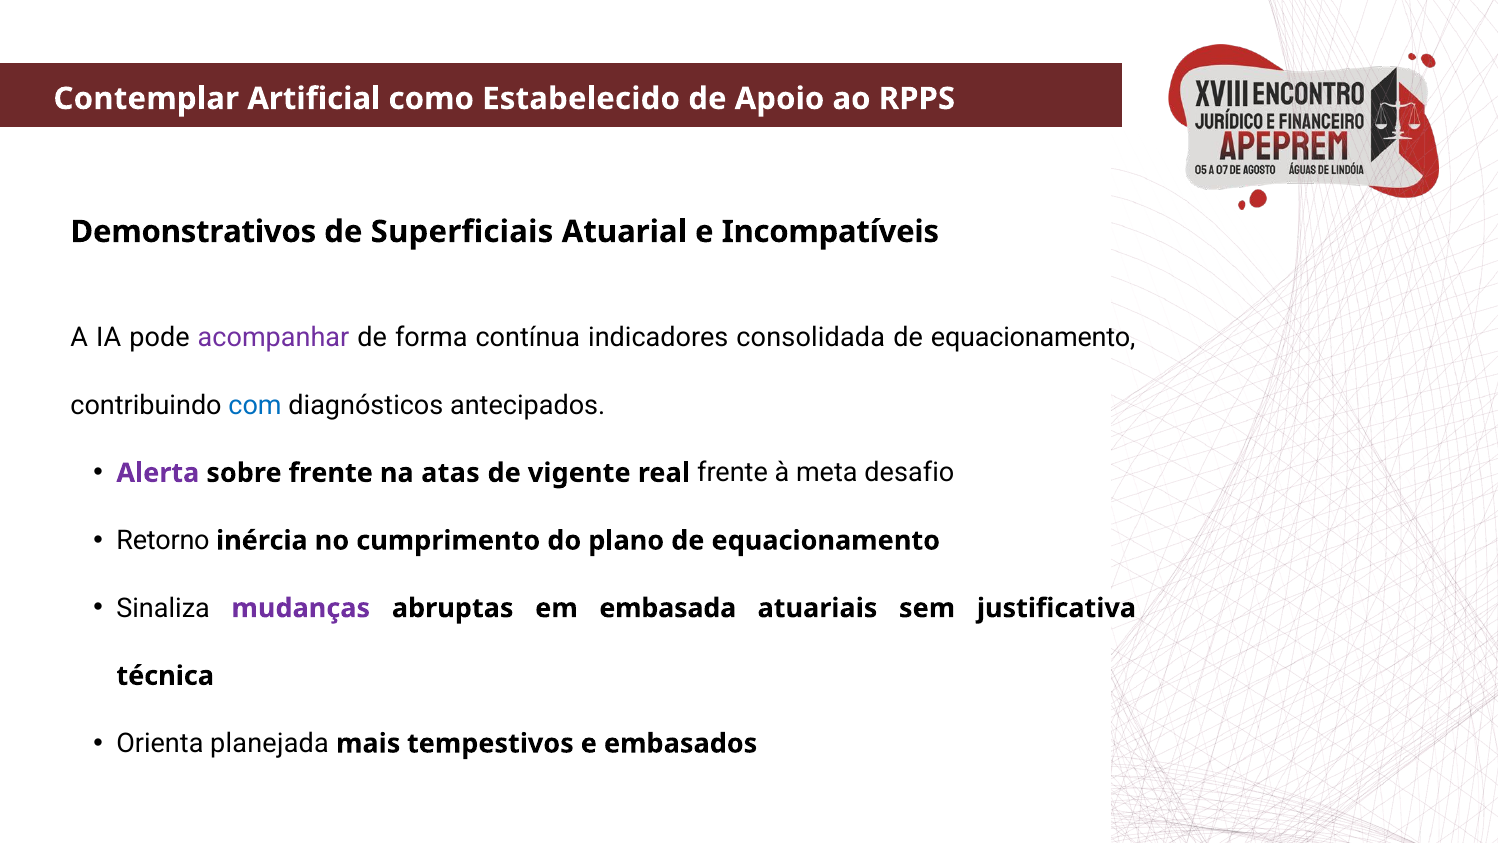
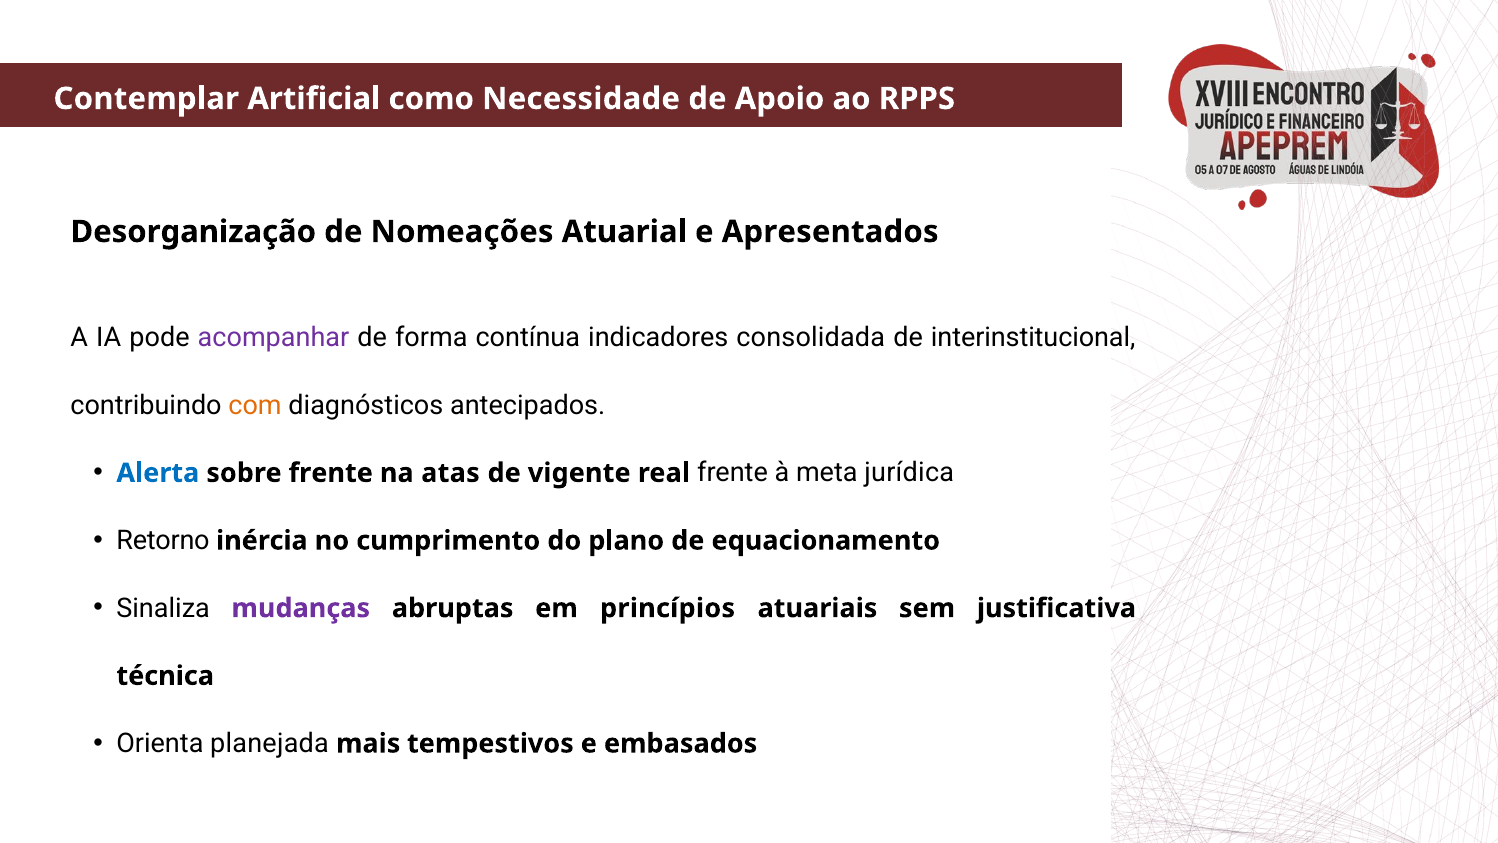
Estabelecido: Estabelecido -> Necessidade (581, 99)
Demonstrativos: Demonstrativos -> Desorganização (193, 232)
Superficiais: Superficiais -> Nomeações (462, 232)
Incompatíveis: Incompatíveis -> Apresentados (830, 232)
equacionamento: equacionamento -> interinstitucional (1033, 338)
com colour: blue -> orange (255, 405)
Alerta colour: purple -> blue (158, 473)
desafio: desafio -> jurídica (909, 473)
embasada: embasada -> princípios (668, 608)
